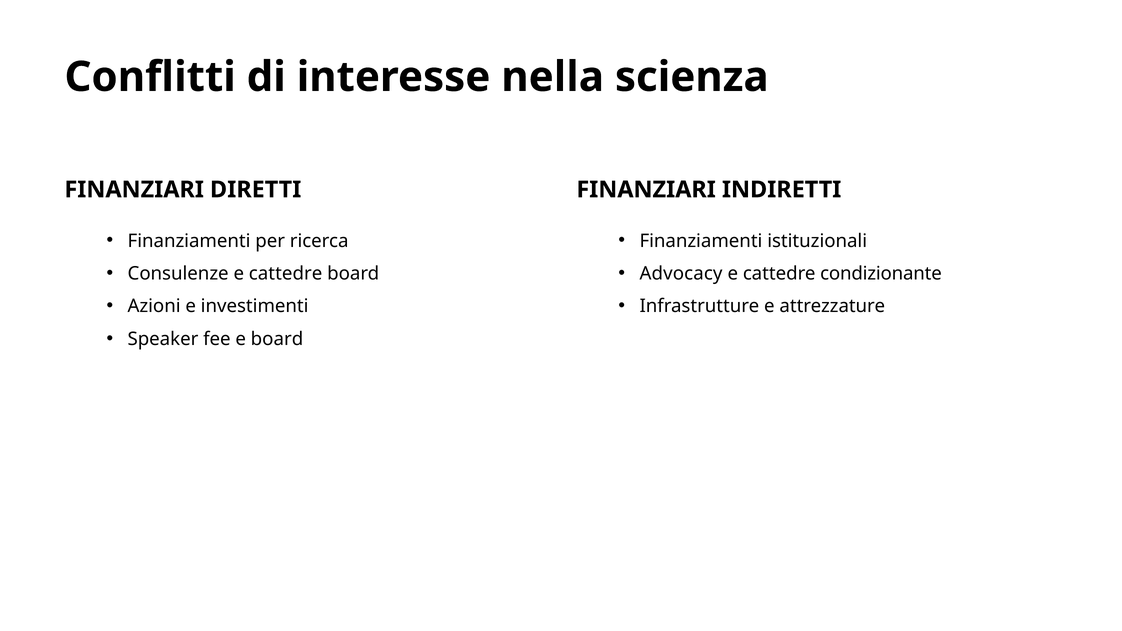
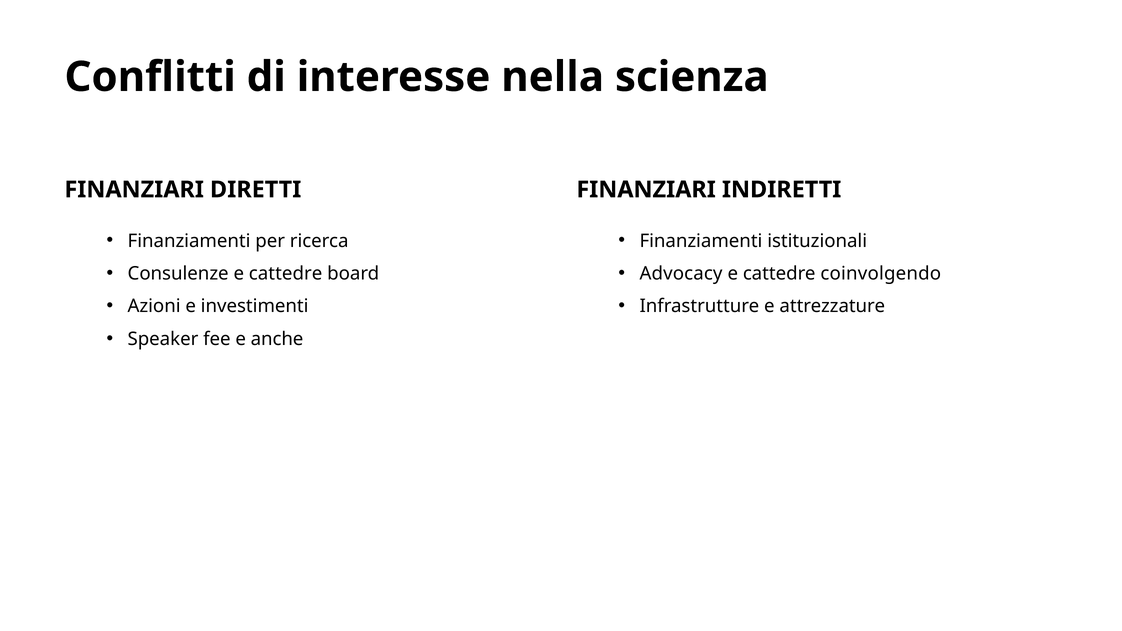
condizionante: condizionante -> coinvolgendo (881, 274)
e board: board -> anche (277, 339)
